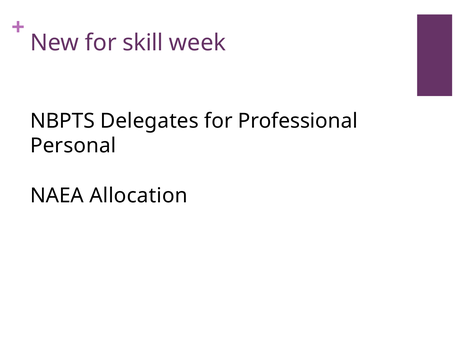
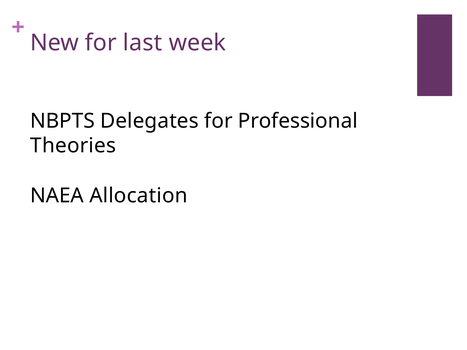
skill: skill -> last (143, 43)
Personal: Personal -> Theories (73, 146)
